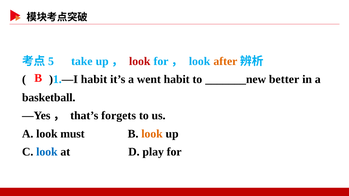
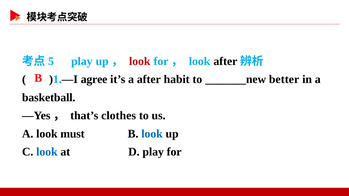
take: take -> play (82, 61)
after colour: orange -> black (225, 61)
)1.—I habit: habit -> agree (94, 79)
a went: went -> after (149, 79)
forgets: forgets -> clothes (119, 116)
look colour: orange -> blue (152, 134)
